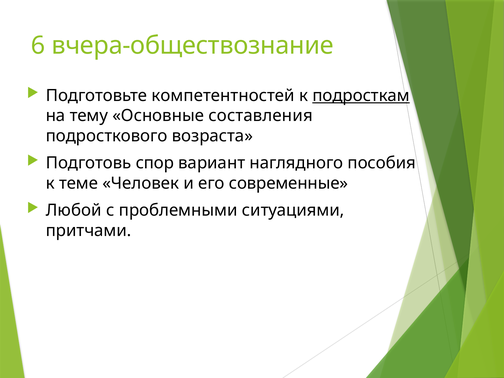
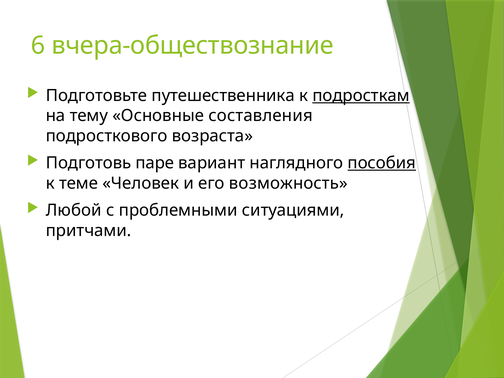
компетентностей: компетентностей -> путешественника (223, 96)
спор: спор -> паре (155, 163)
пособия underline: none -> present (382, 163)
современные: современные -> возможность (288, 183)
